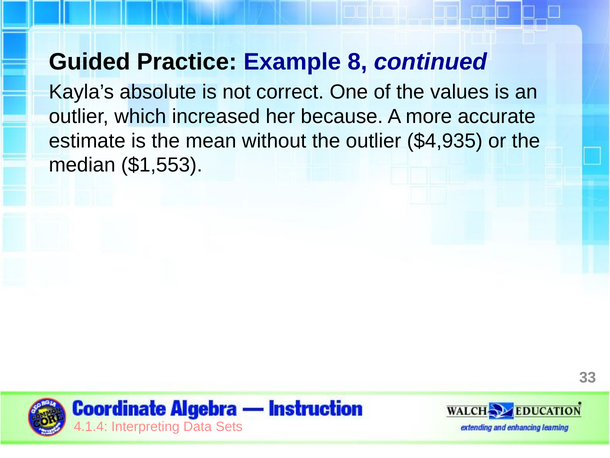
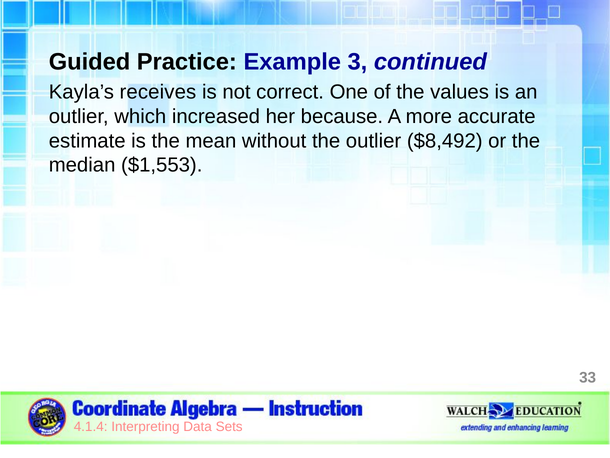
8: 8 -> 3 (357, 62)
absolute: absolute -> receives (158, 92)
$4,935: $4,935 -> $8,492 (445, 141)
